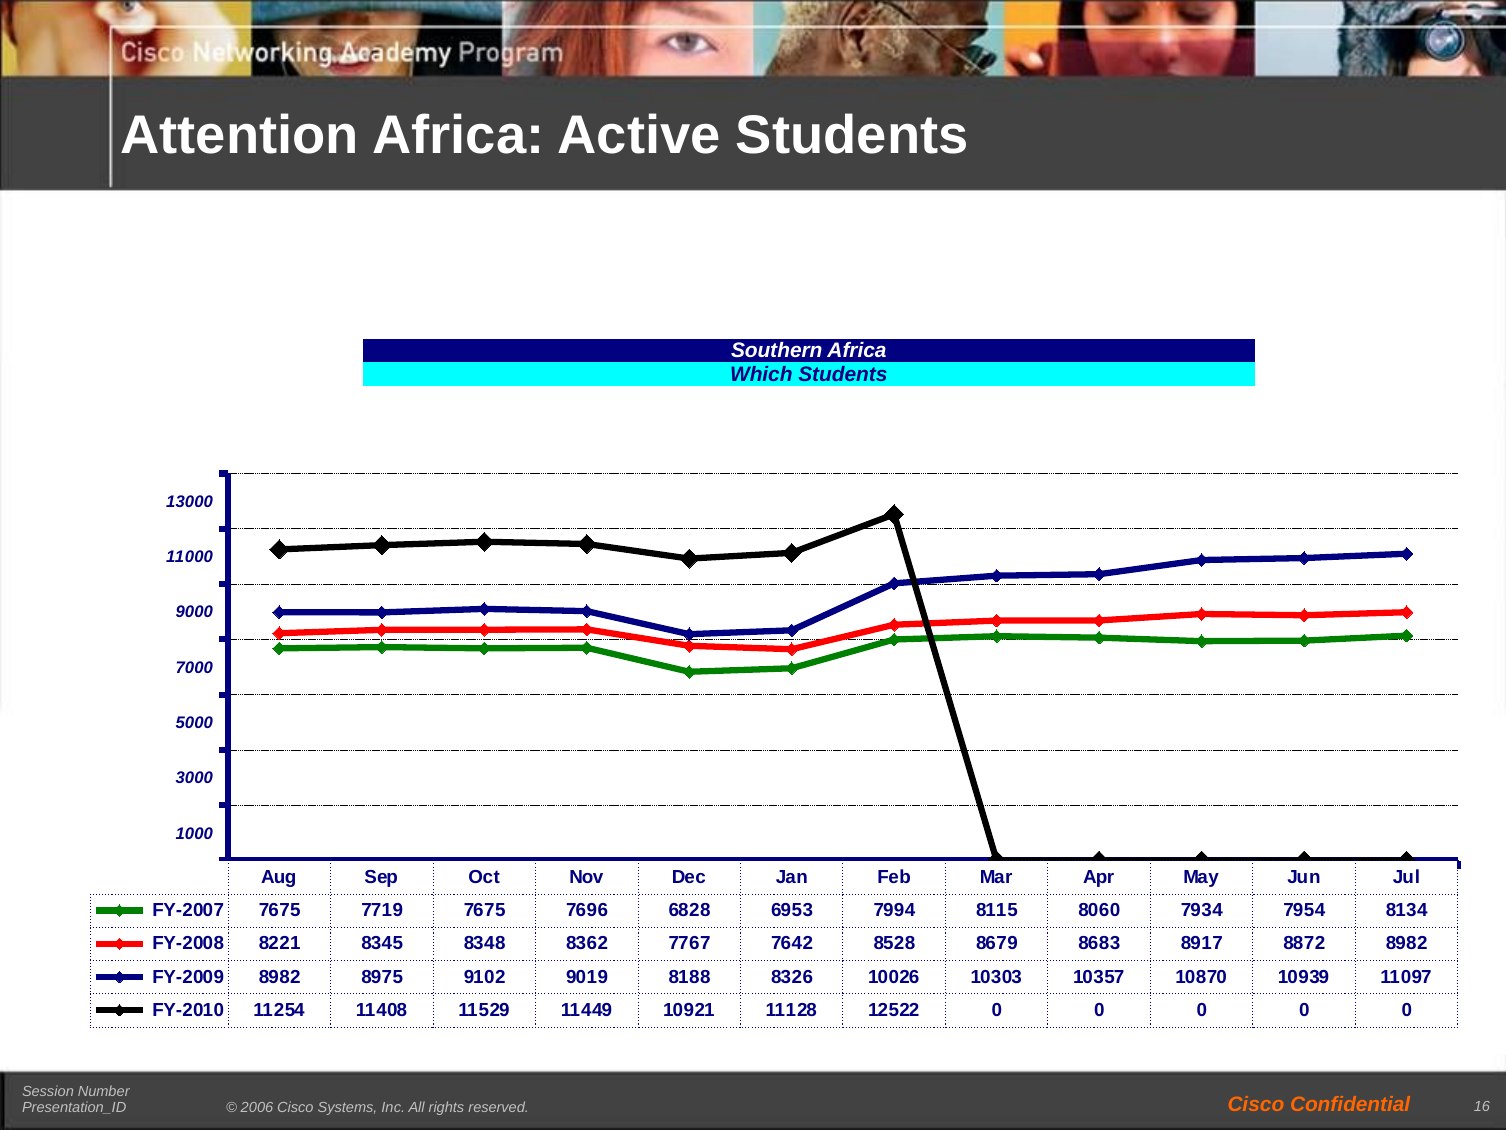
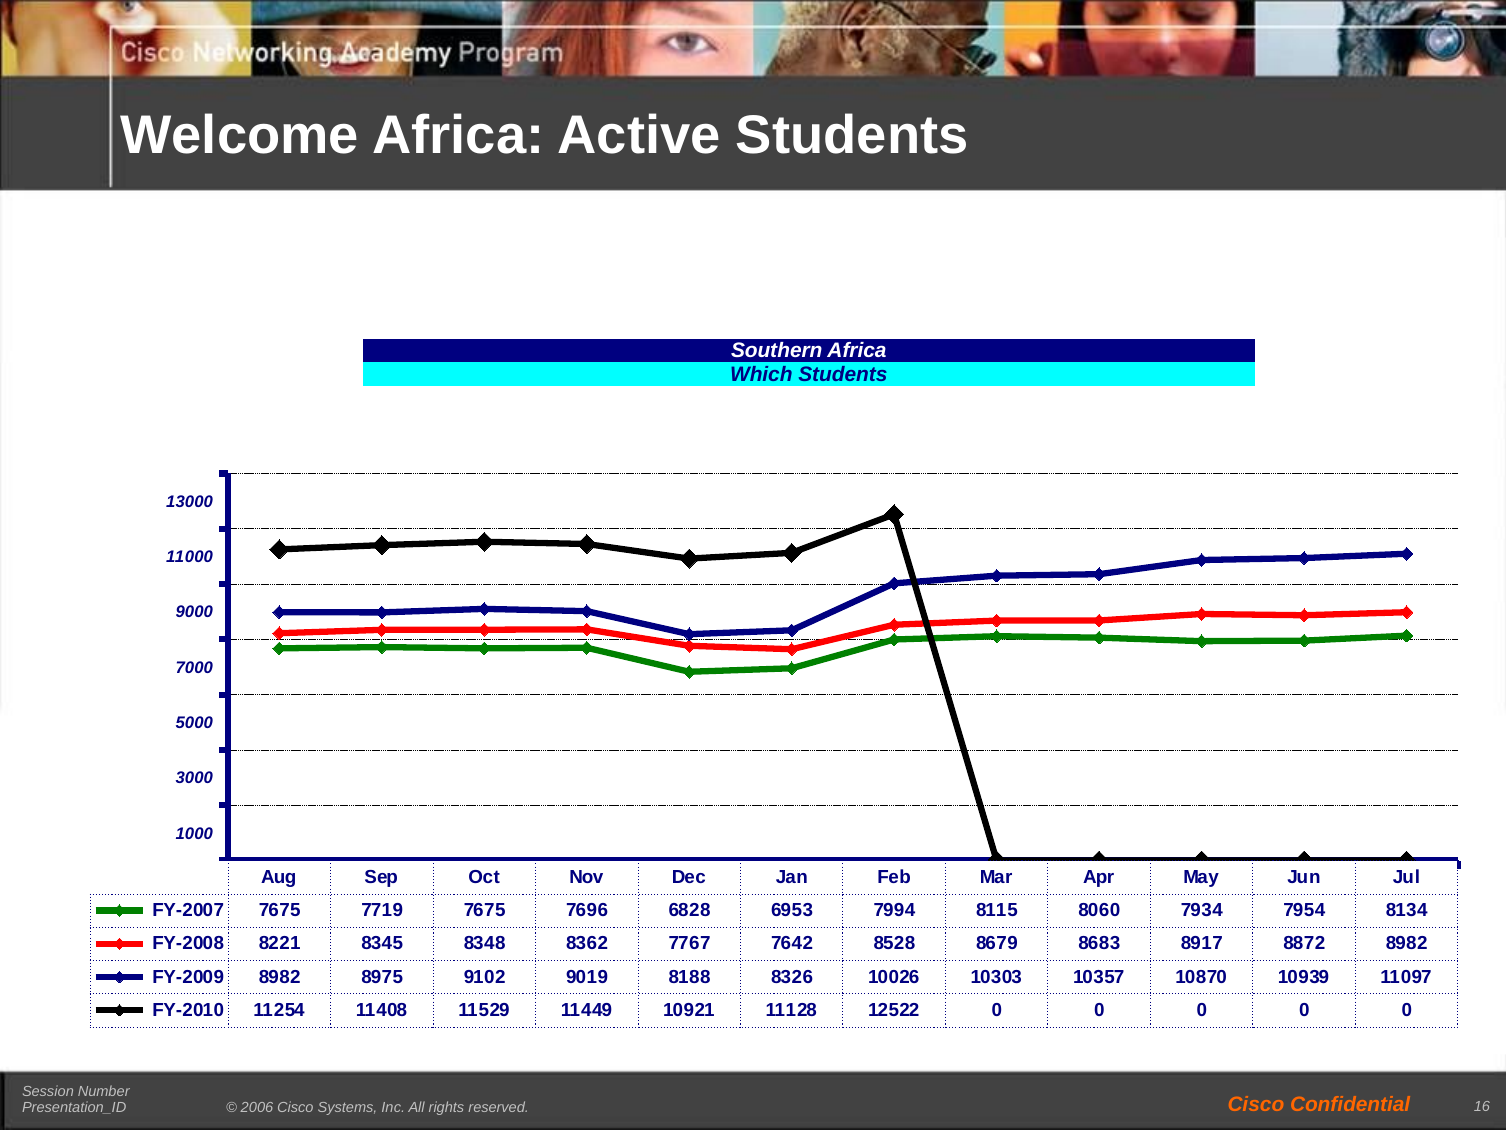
Attention: Attention -> Welcome (240, 136)
